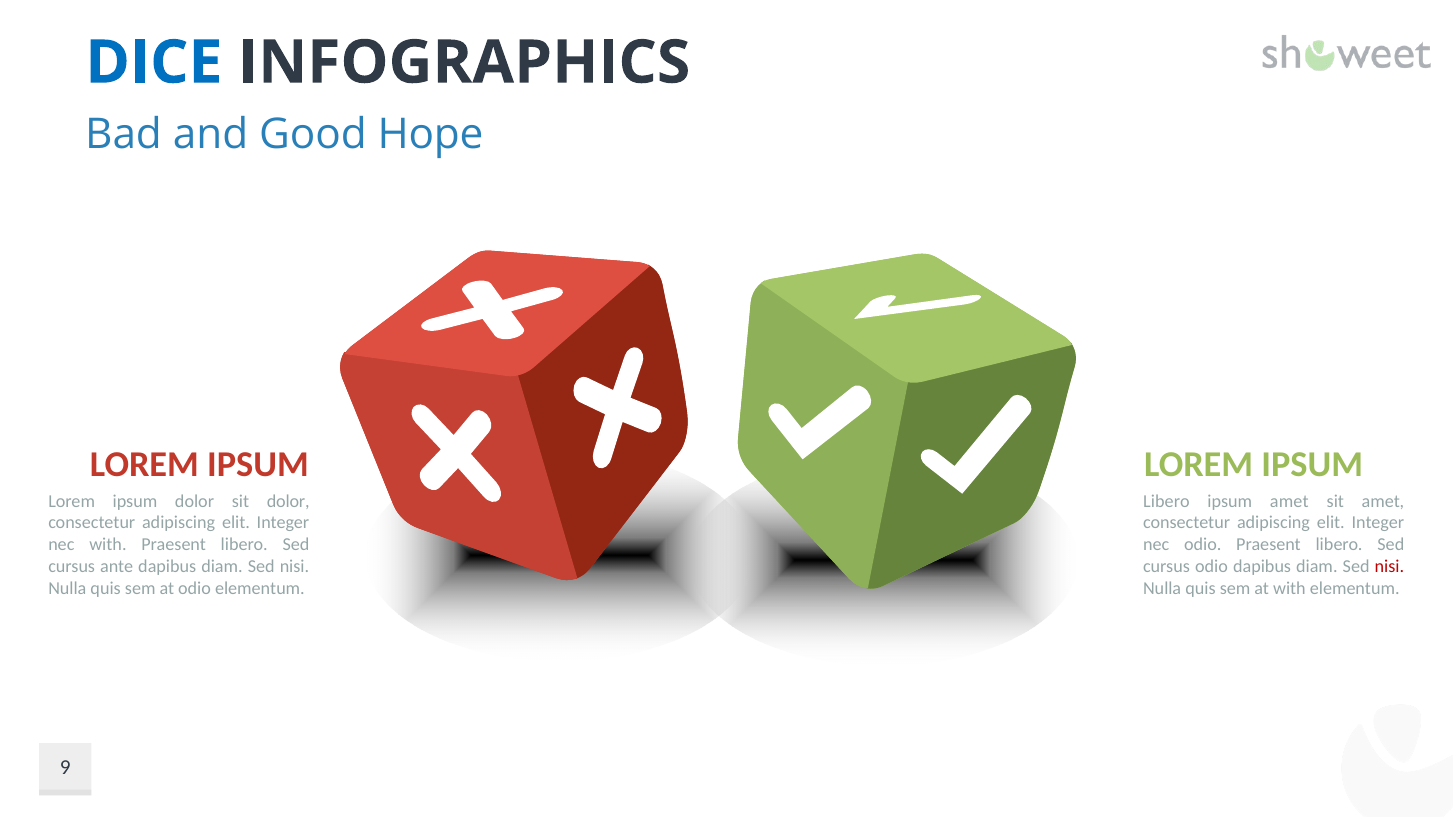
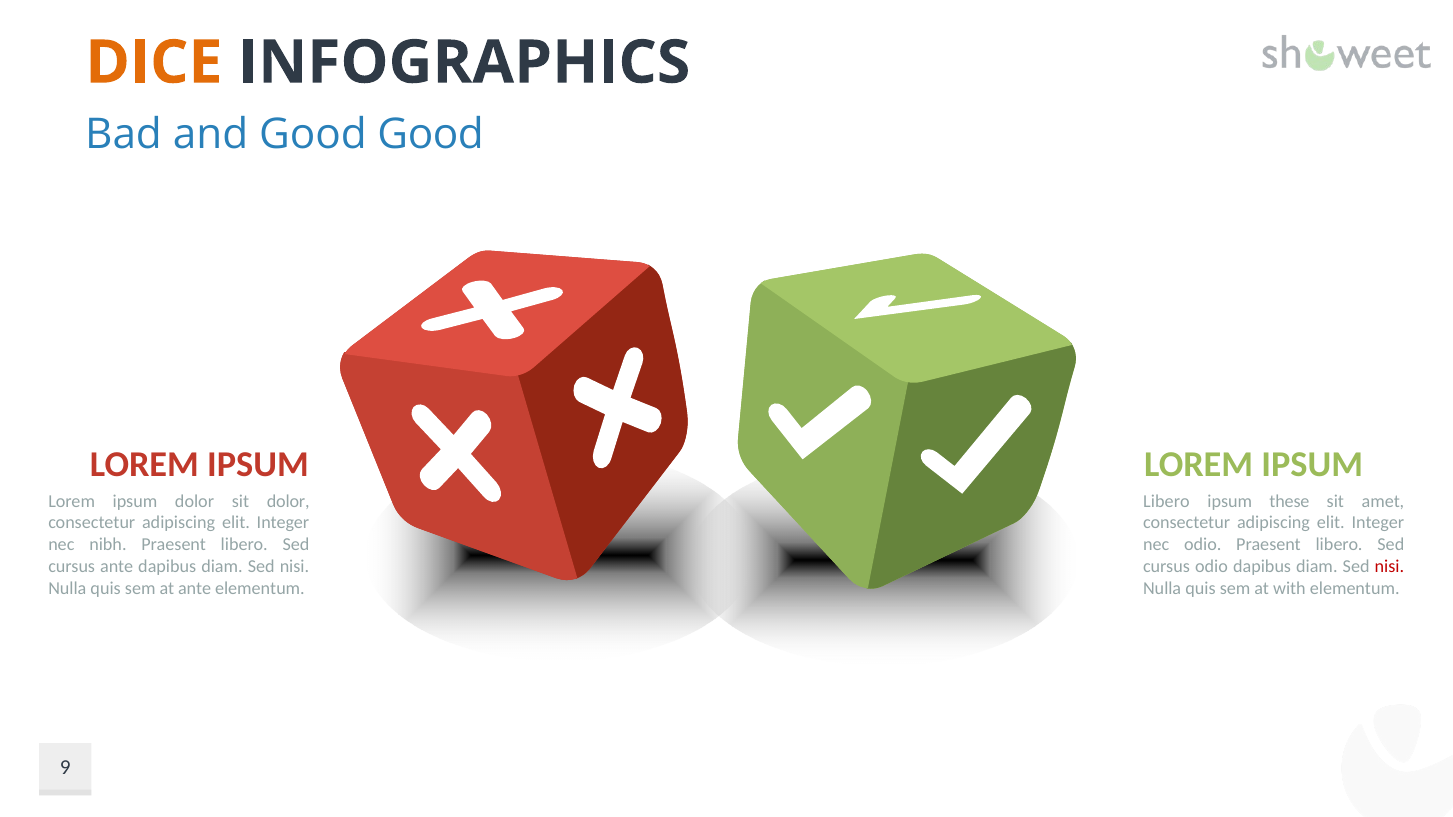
DICE colour: blue -> orange (154, 63)
Good Hope: Hope -> Good (431, 135)
ipsum amet: amet -> these (1289, 501)
nec with: with -> nibh (108, 545)
at odio: odio -> ante (195, 589)
